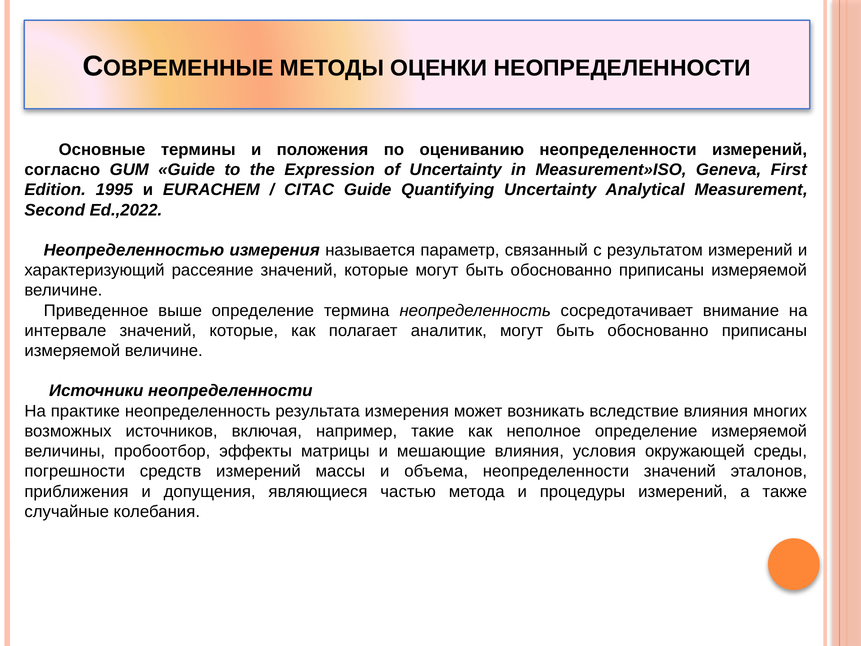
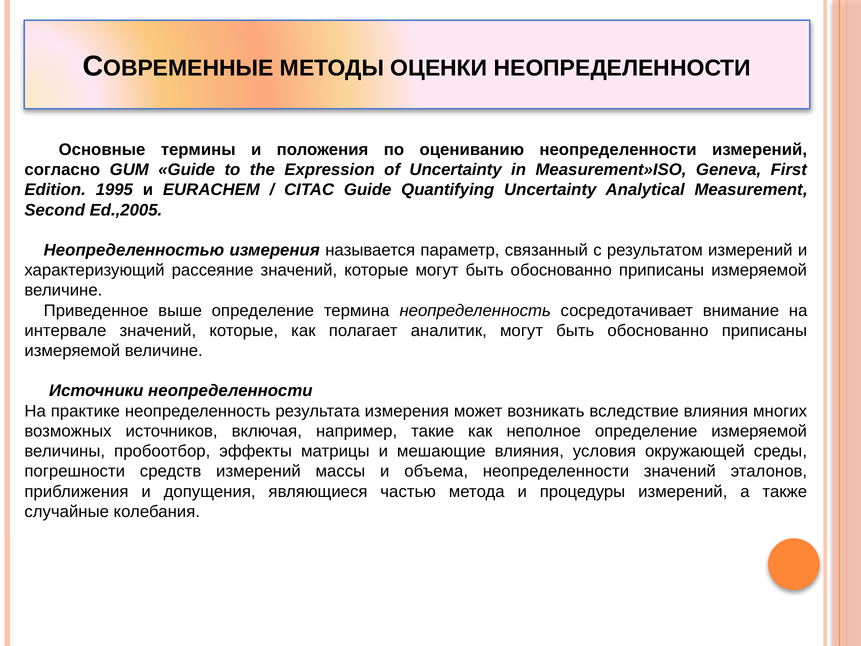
Ed.,2022: Ed.,2022 -> Ed.,2005 (126, 210)
